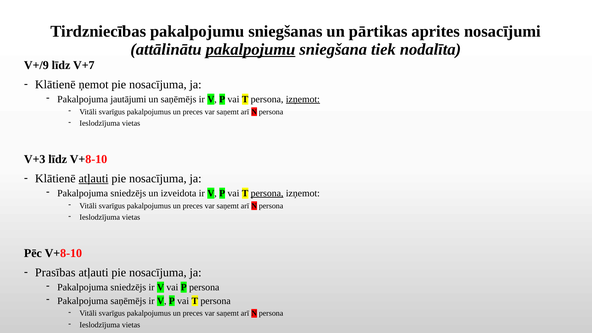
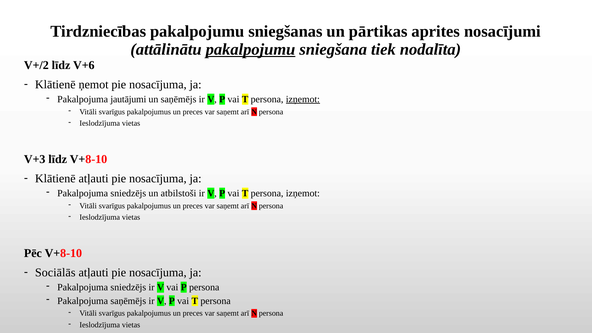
V+/9: V+/9 -> V+/2 (36, 65)
V+7: V+7 -> V+6 (84, 65)
atļauti underline: present -> none (94, 178)
izveidota: izveidota -> atbilstoši (179, 193)
persona underline: present -> none (267, 193)
Prasības: Prasības -> Sociālās (55, 272)
